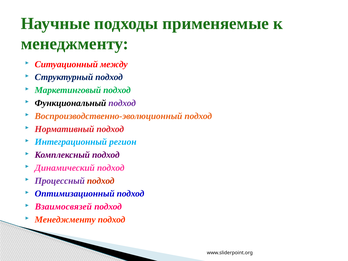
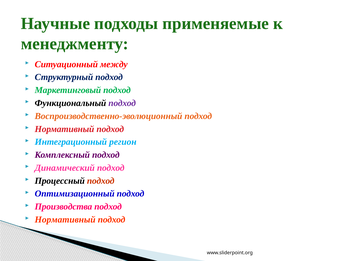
Процессный colour: purple -> black (60, 181)
Взаимосвязей: Взаимосвязей -> Производства (63, 207)
Менеджменту: Менеджменту -> Нормативный (65, 220)
